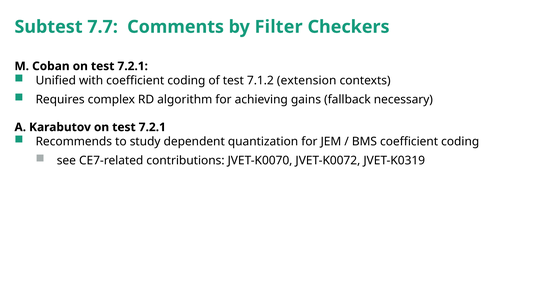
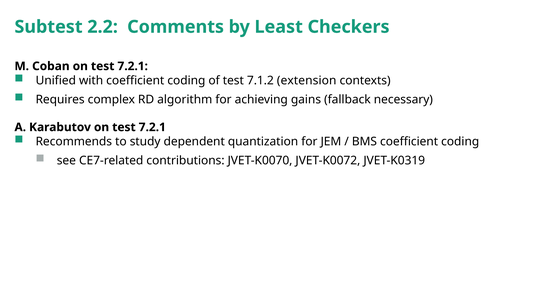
7.7: 7.7 -> 2.2 (103, 27)
Filter: Filter -> Least (279, 27)
